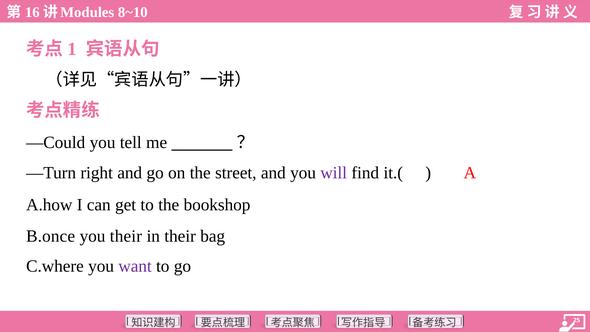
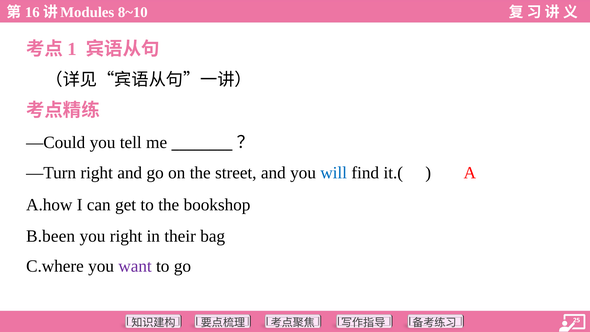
will colour: purple -> blue (334, 173)
B.once: B.once -> B.been (51, 236)
you their: their -> right (126, 236)
